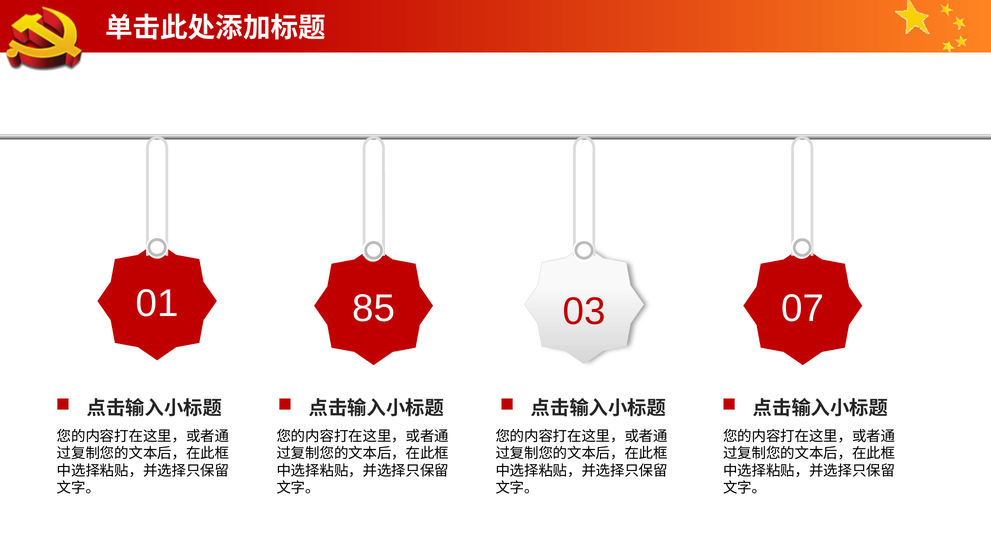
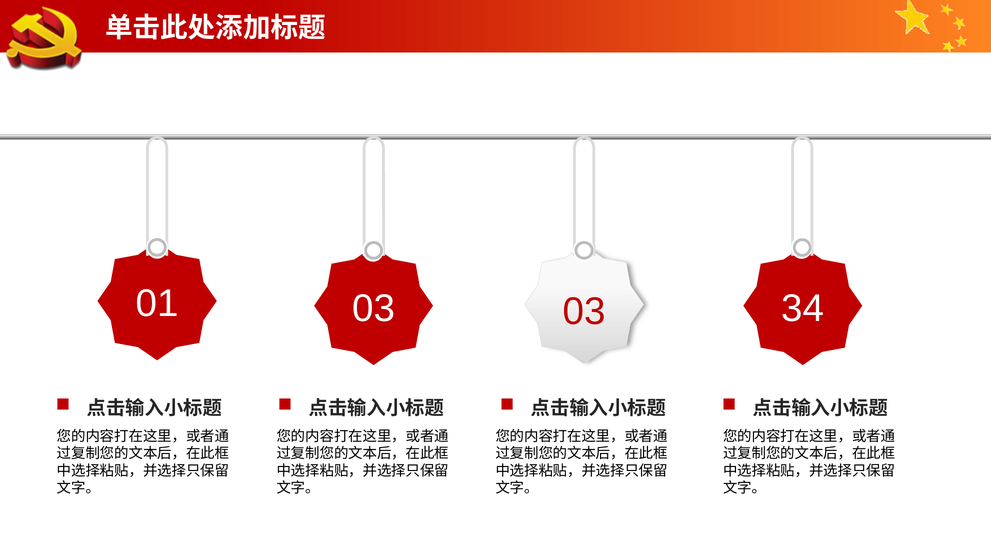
01 85: 85 -> 03 (374, 309)
07: 07 -> 34 (803, 309)
